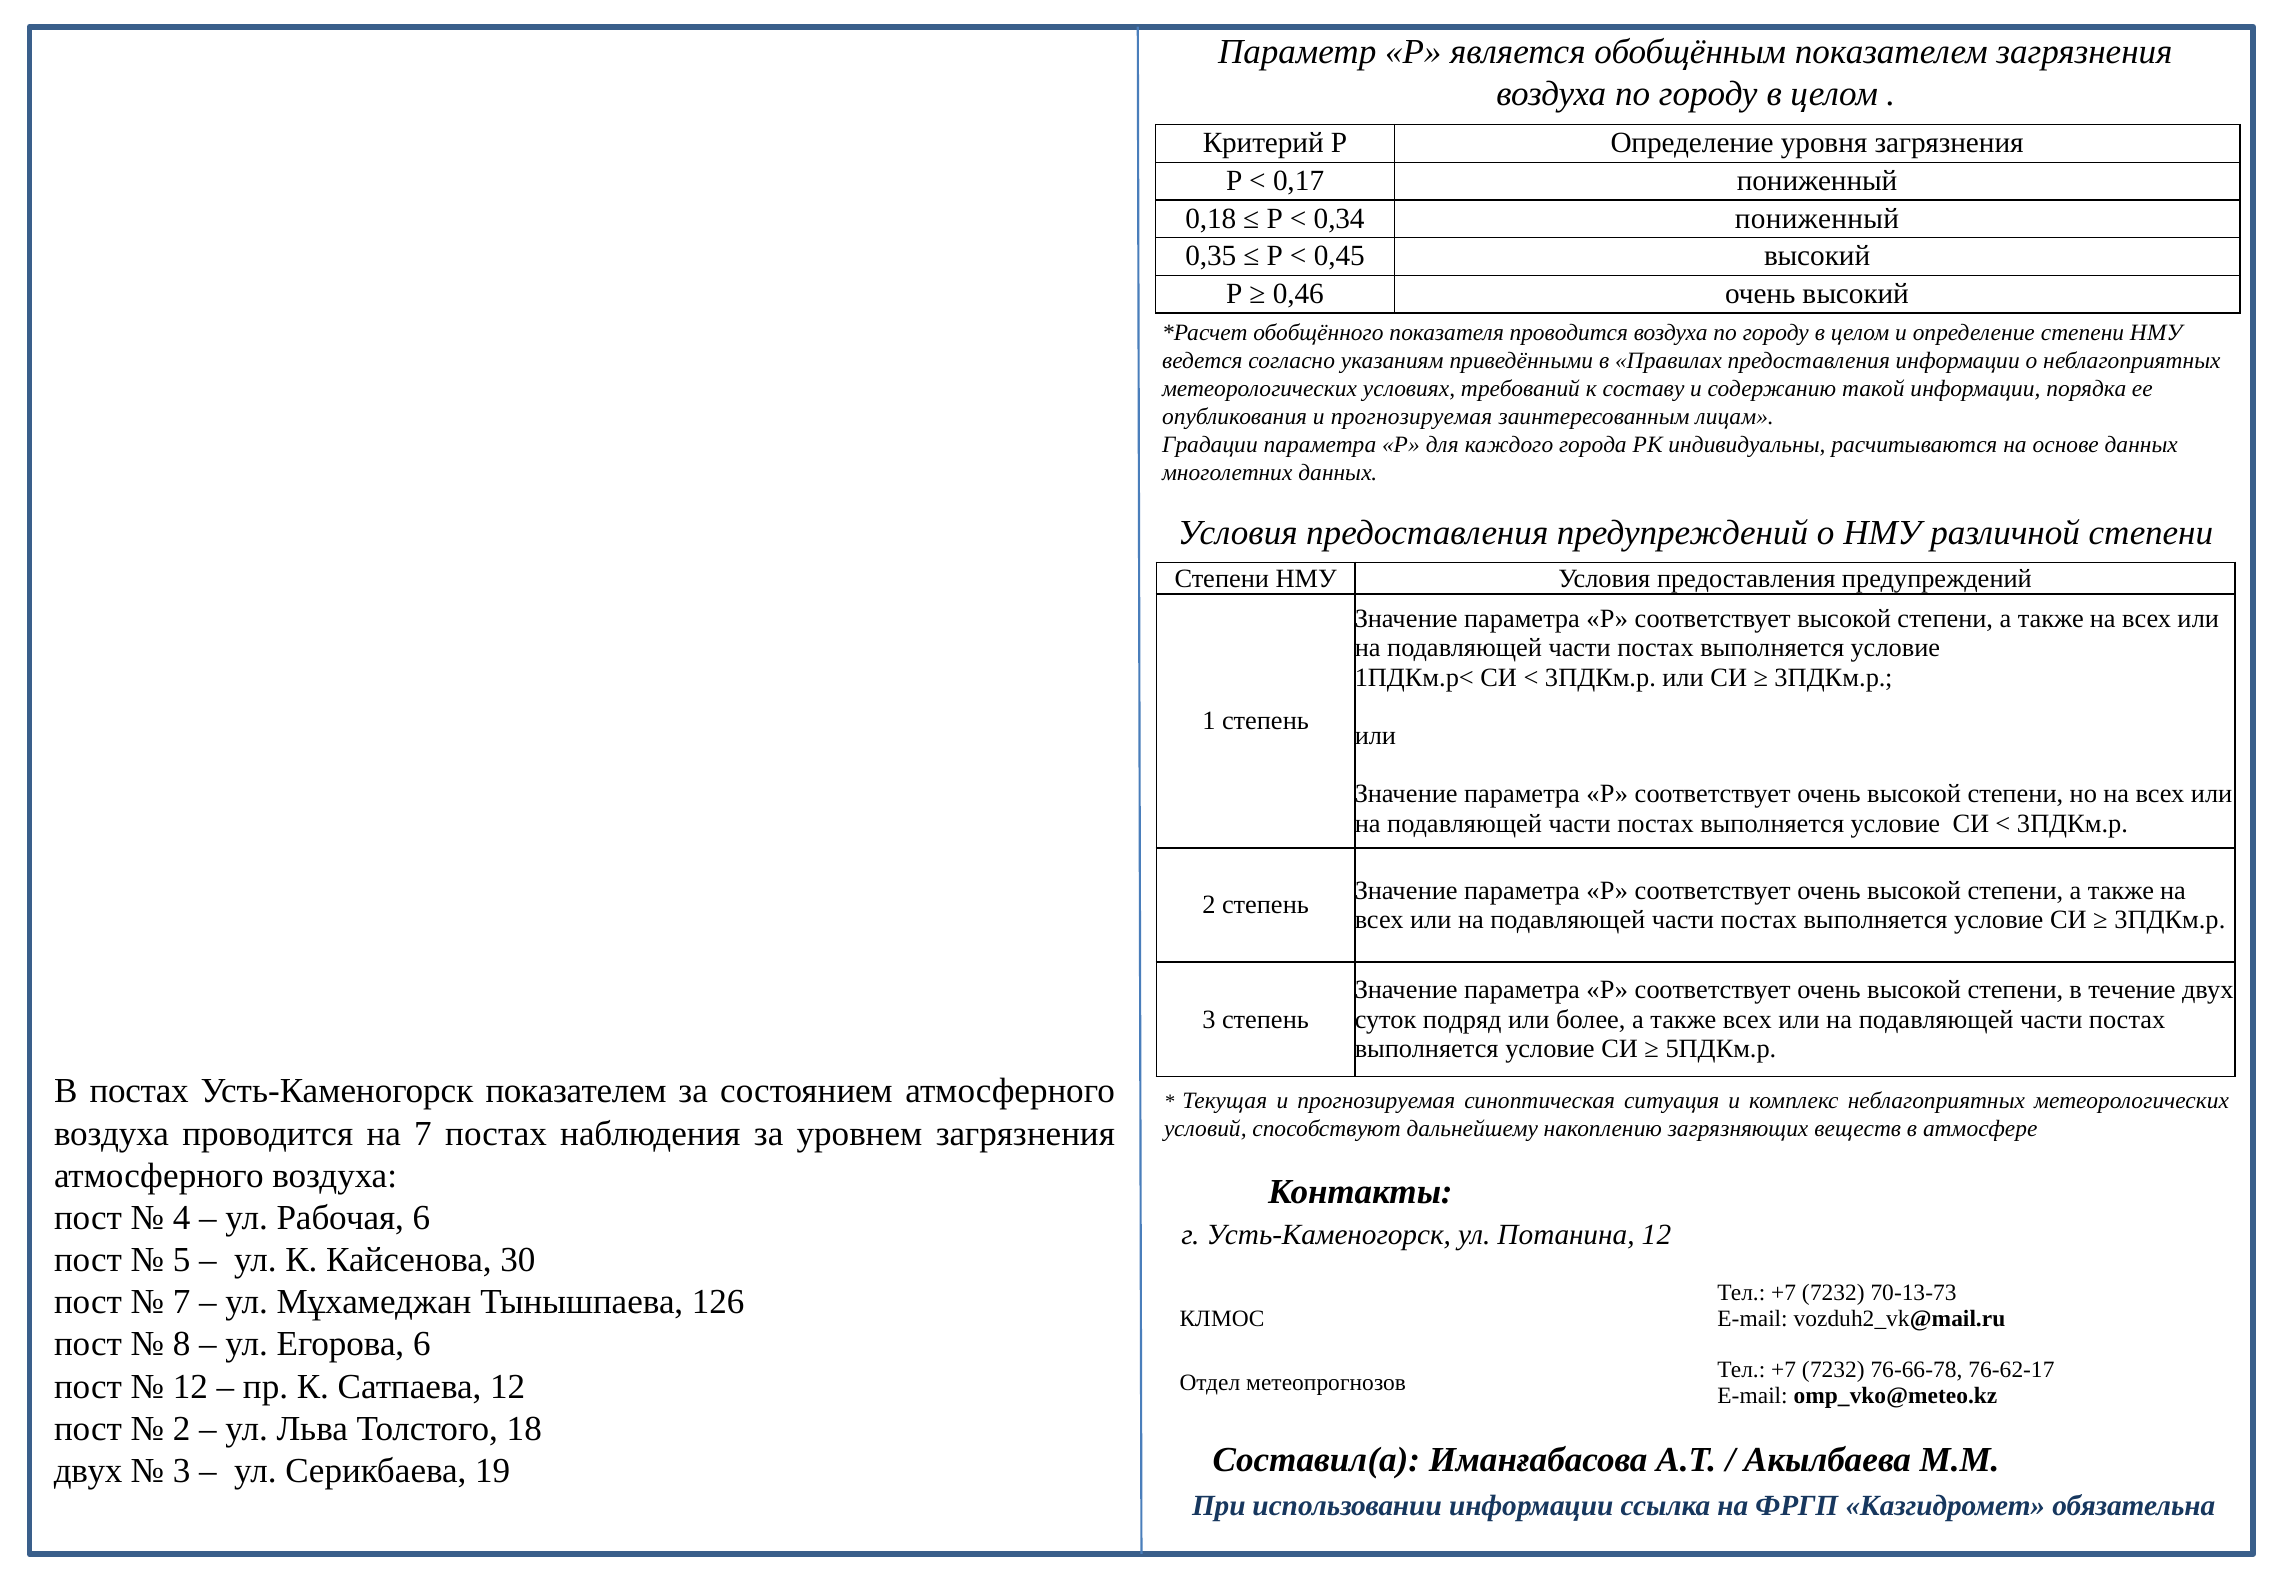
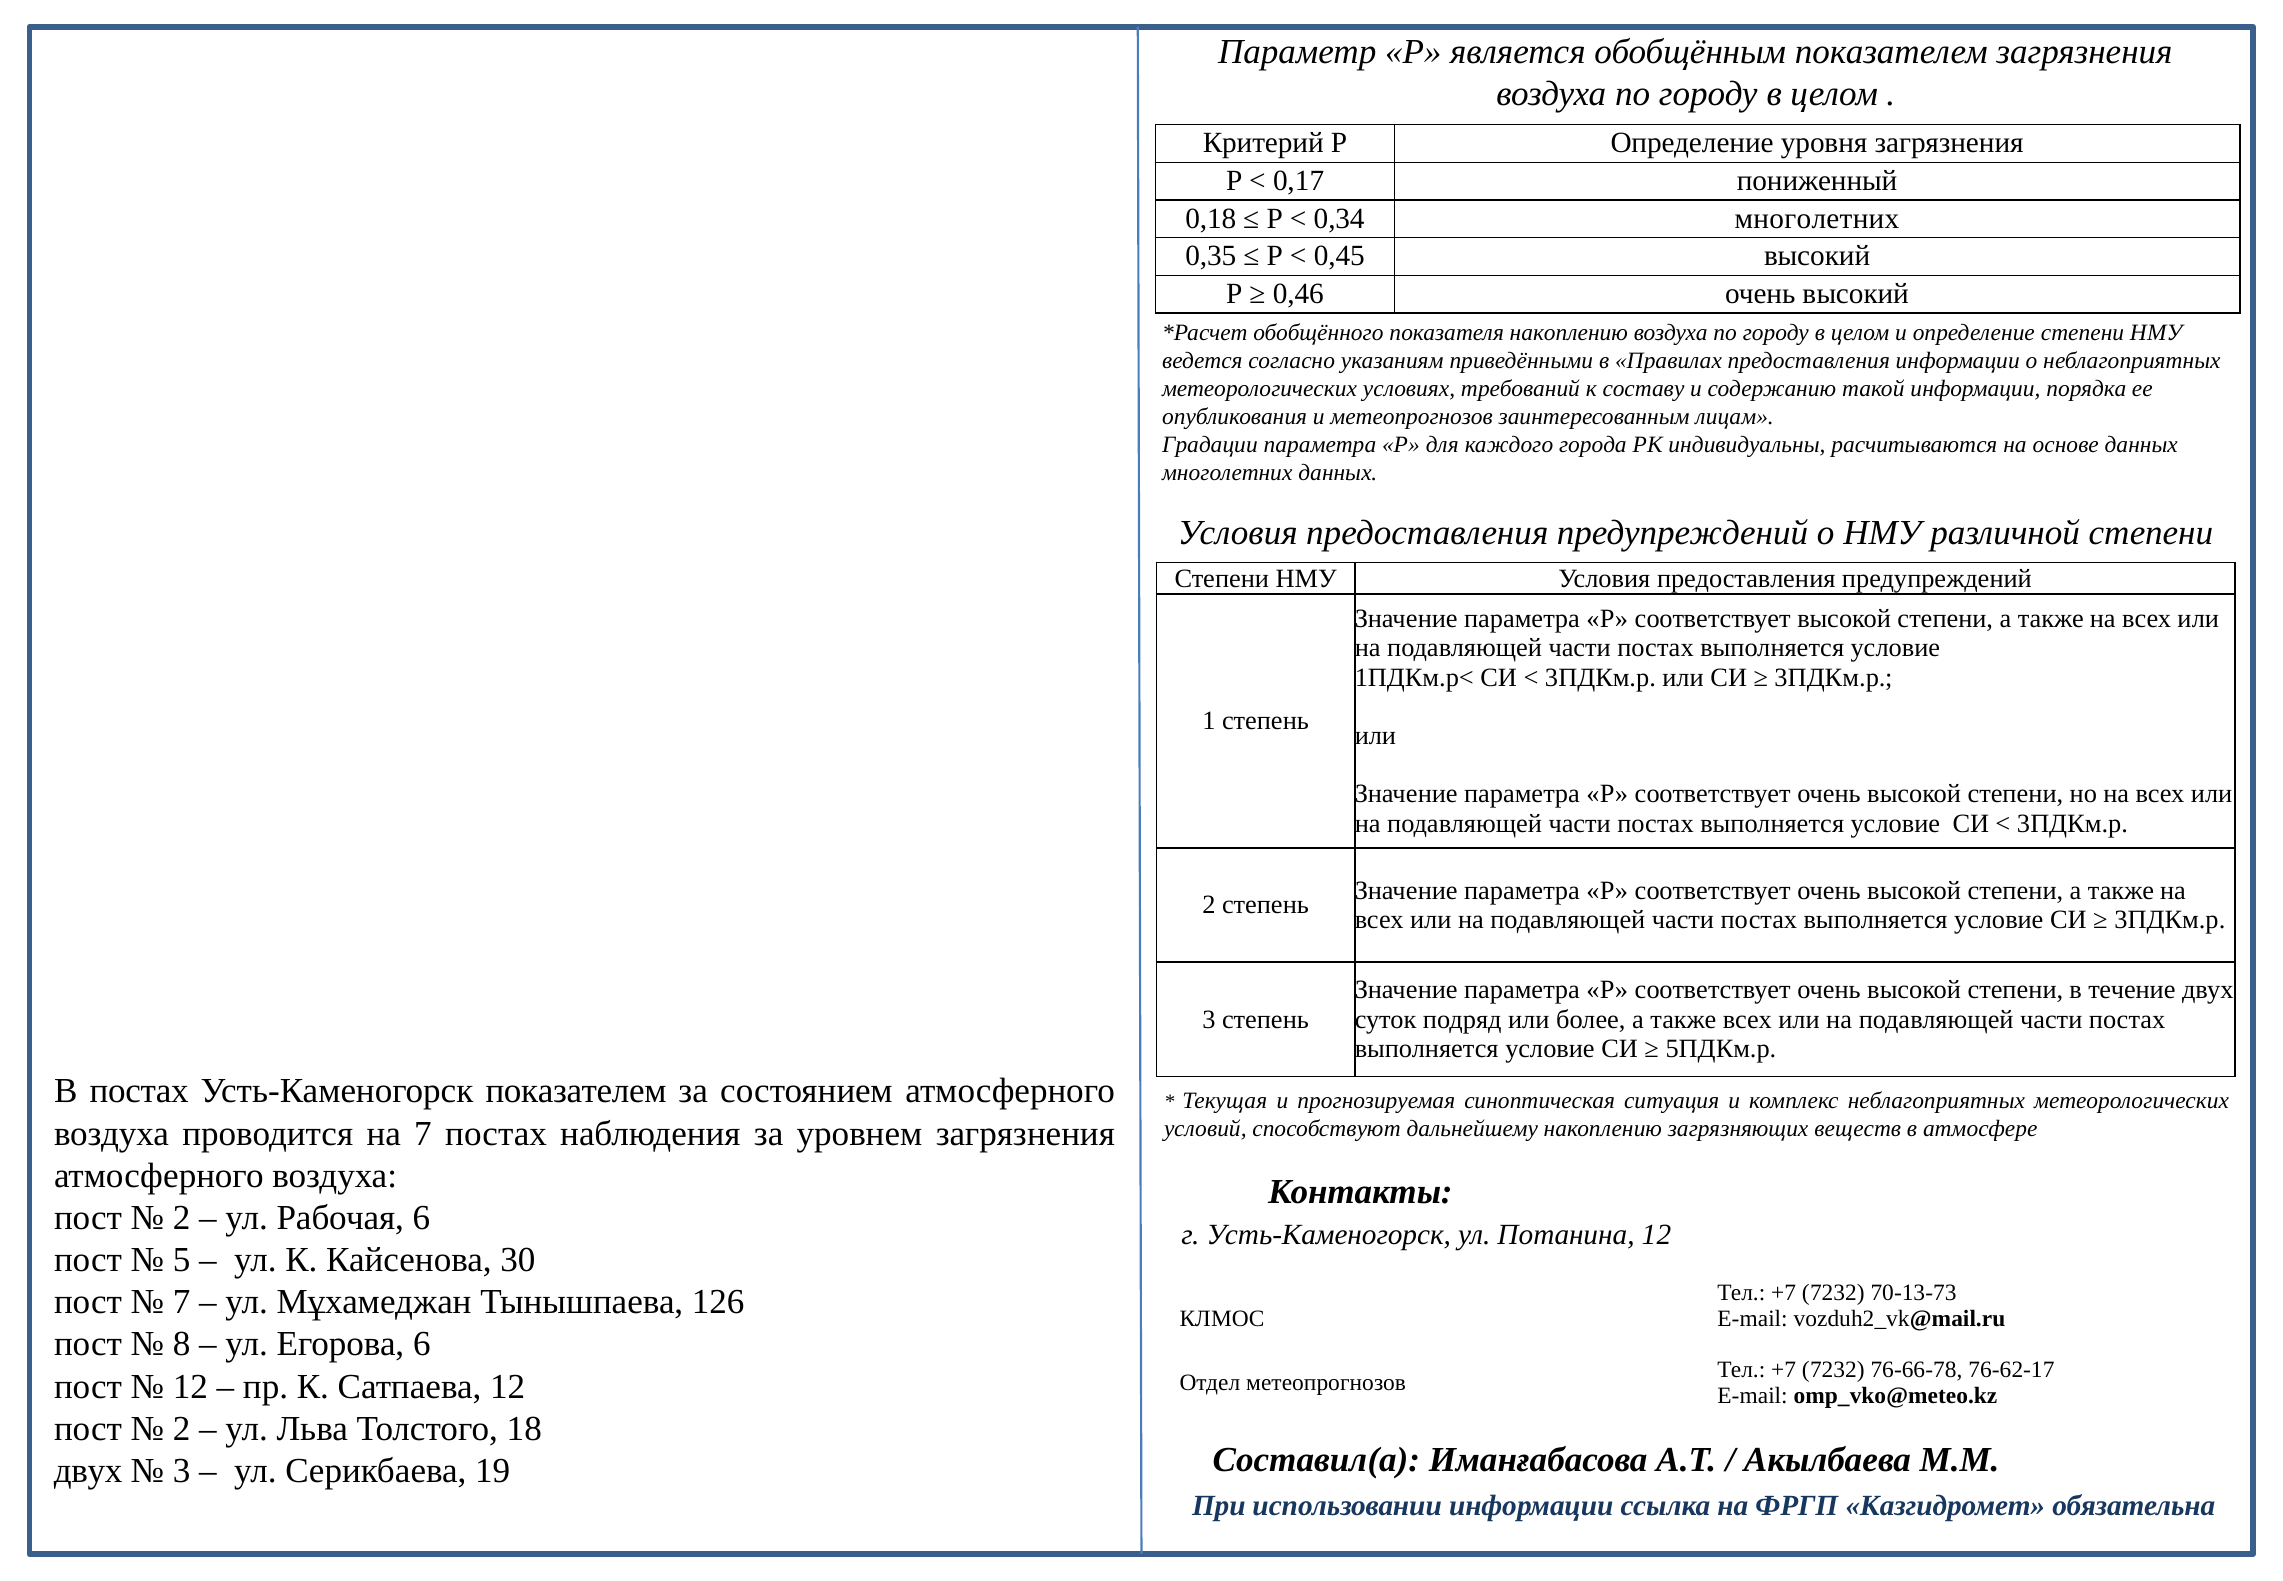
0,34 пониженный: пониженный -> многолетних (1817, 218)
показателя проводится: проводится -> накоплению (1569, 333)
опубликования и прогнозируемая: прогнозируемая -> метеопрогнозов (1412, 417)
4: 4 -> 2 (182, 1217)
